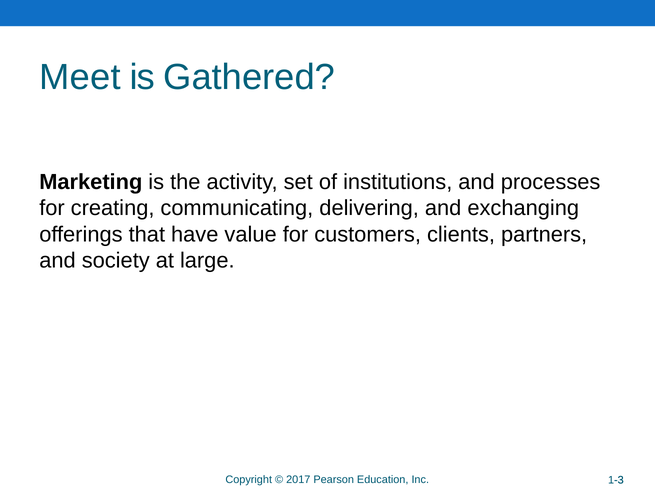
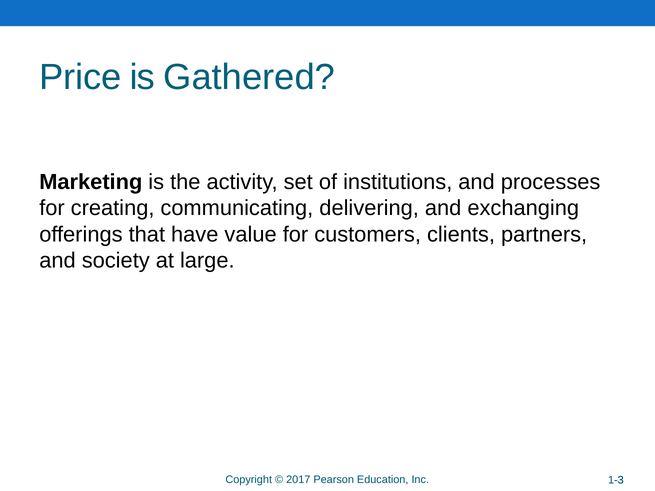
Meet: Meet -> Price (80, 77)
